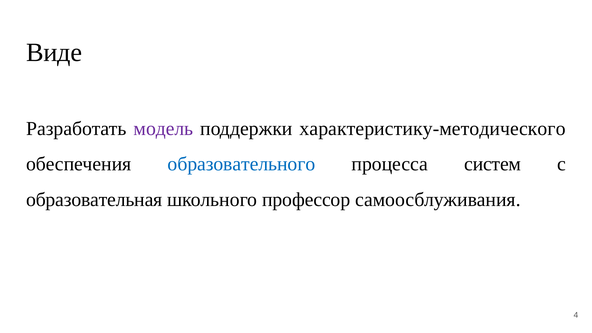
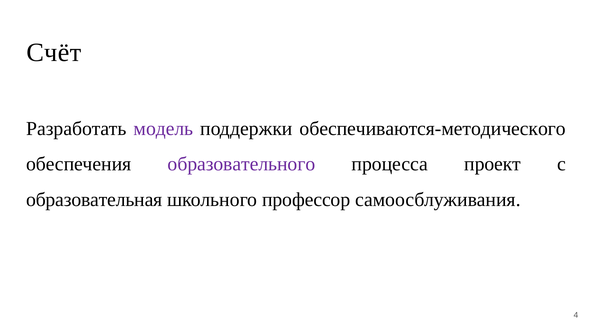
Виде: Виде -> Счёт (54, 52)
характеристику-методического: характеристику-методического -> обеспечиваются-методического (433, 129)
образовательного colour: blue -> purple (241, 164)
систем: систем -> проект (493, 164)
